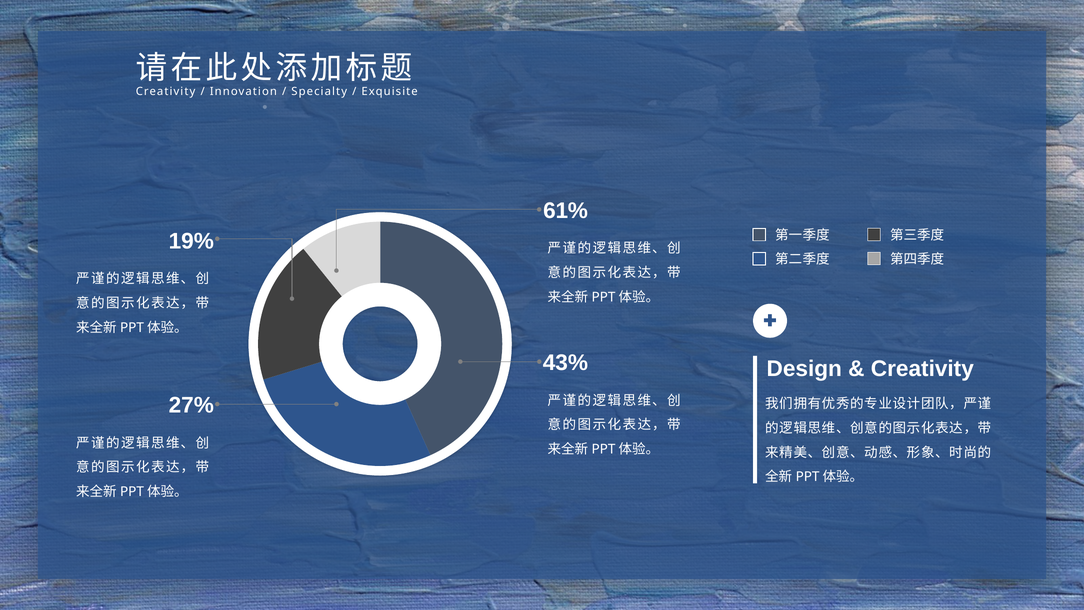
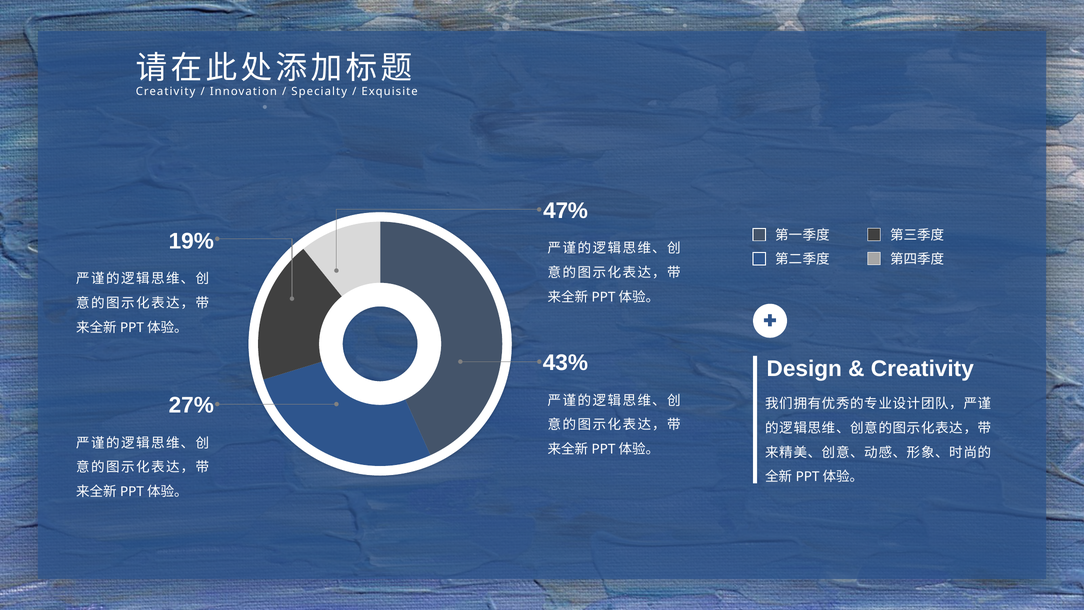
61%: 61% -> 47% (566, 211)
